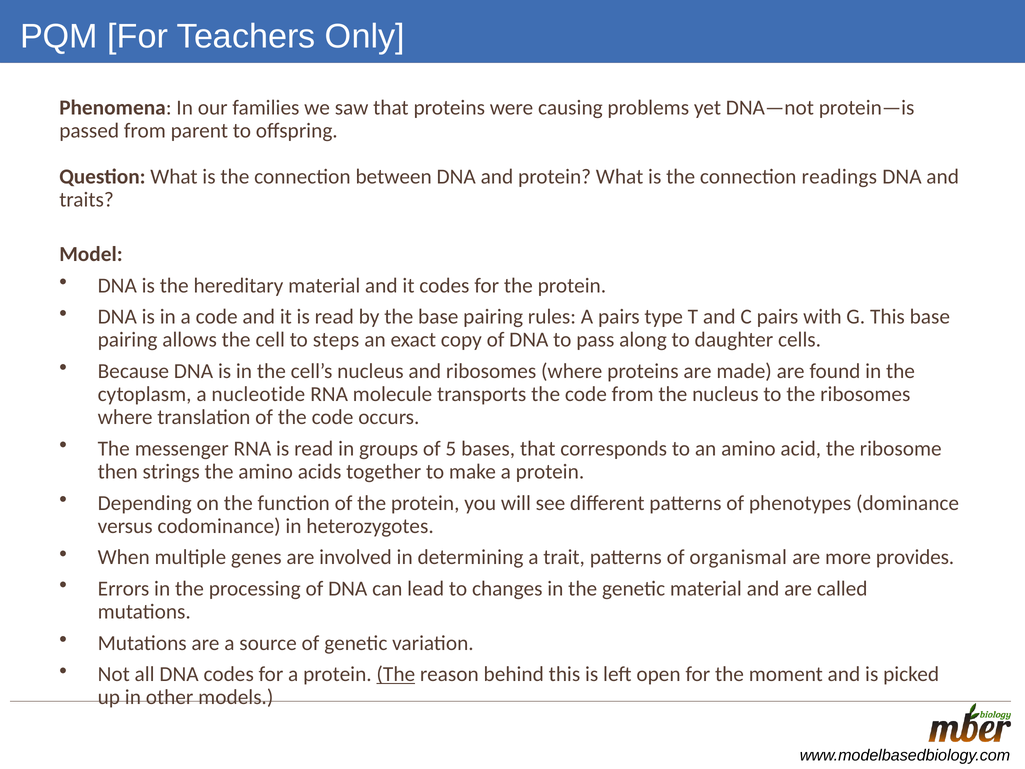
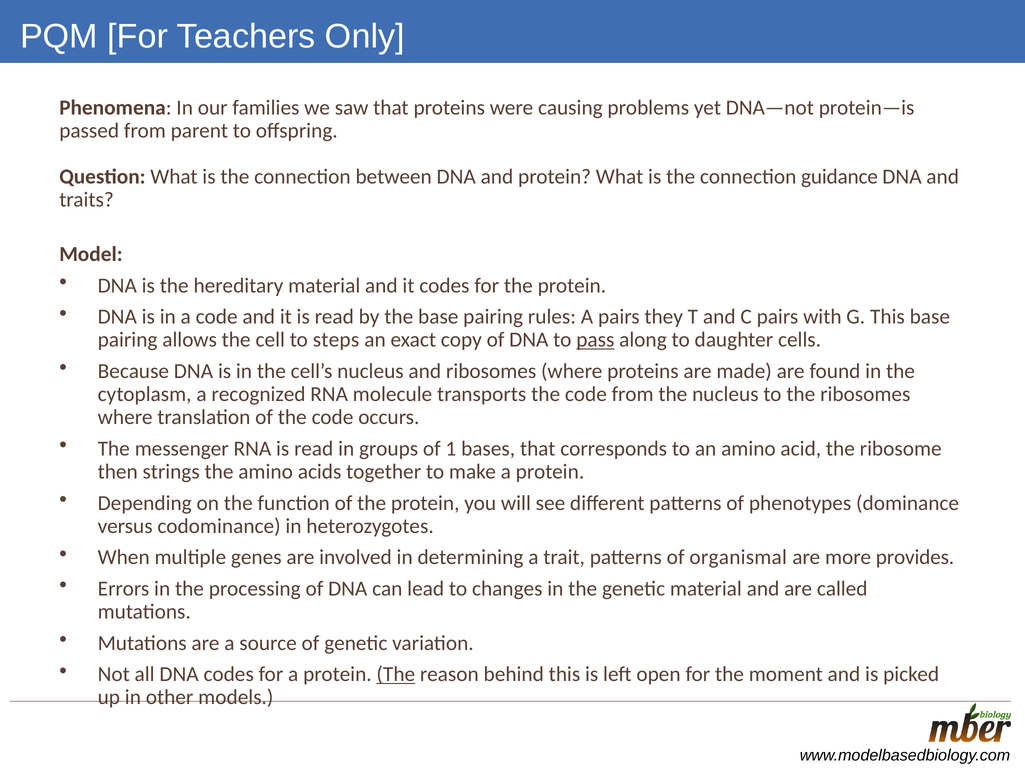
readings: readings -> guidance (840, 177)
type: type -> they (664, 317)
pass underline: none -> present (595, 340)
nucleotide: nucleotide -> recognized (258, 394)
5: 5 -> 1 (451, 448)
